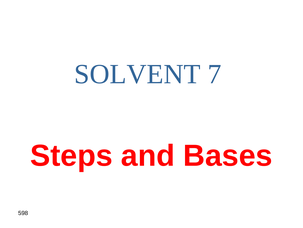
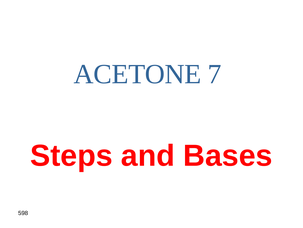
SOLVENT: SOLVENT -> ACETONE (138, 74)
